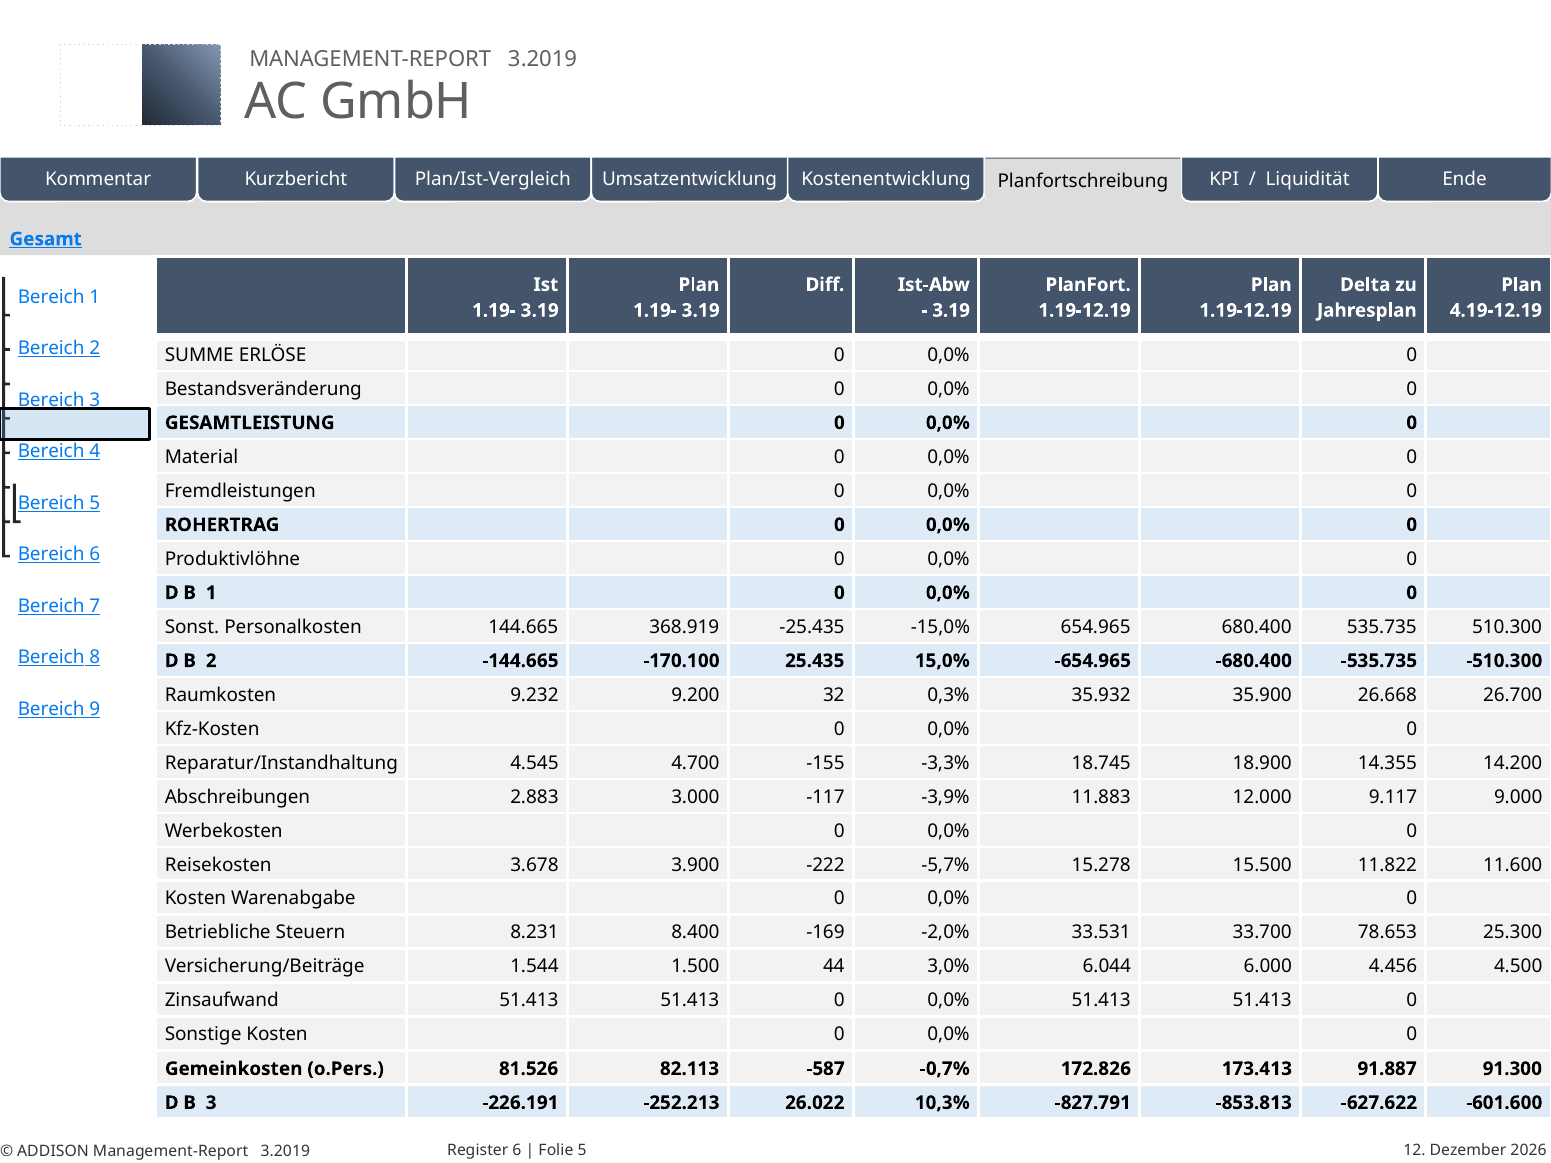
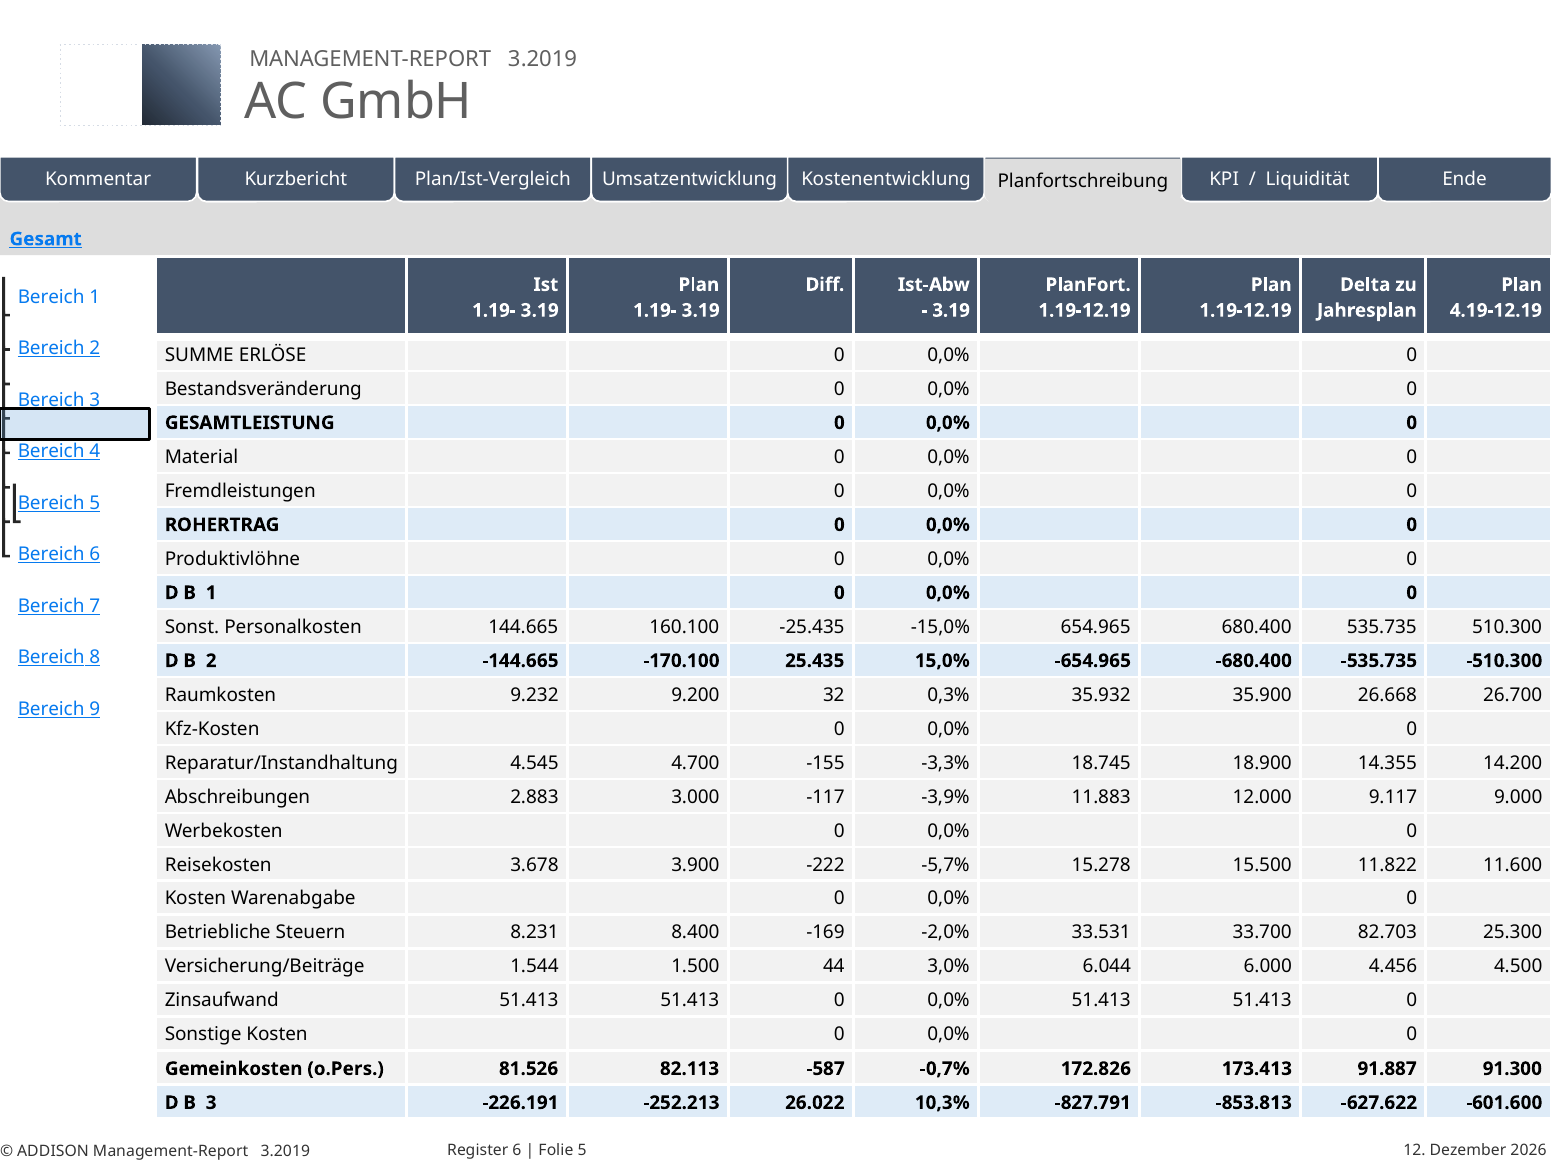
368.919: 368.919 -> 160.100 (684, 627)
78.653: 78.653 -> 82.703 (1387, 932)
